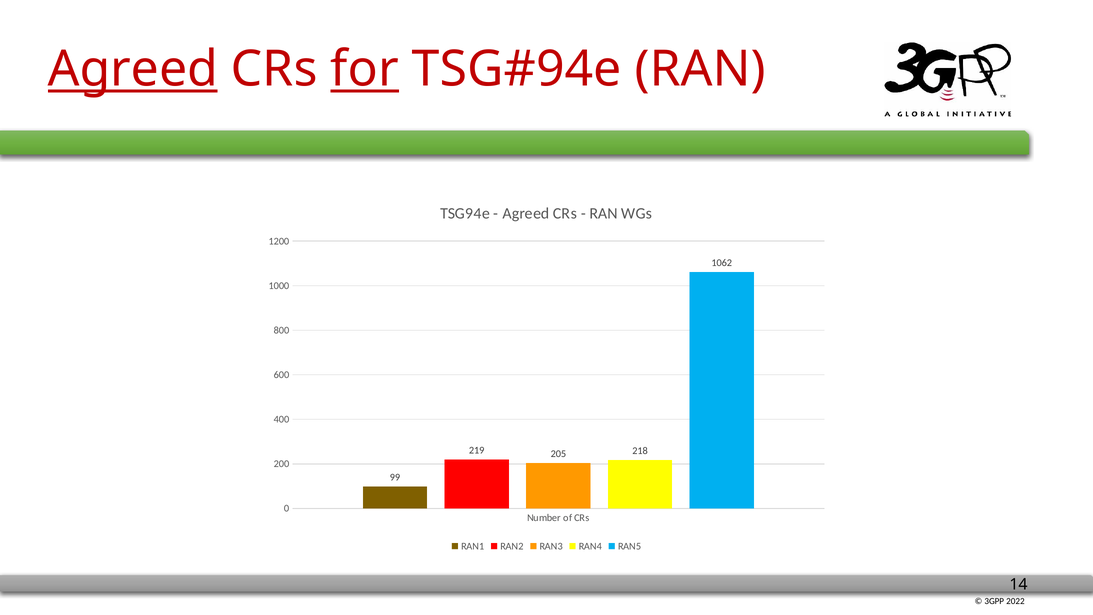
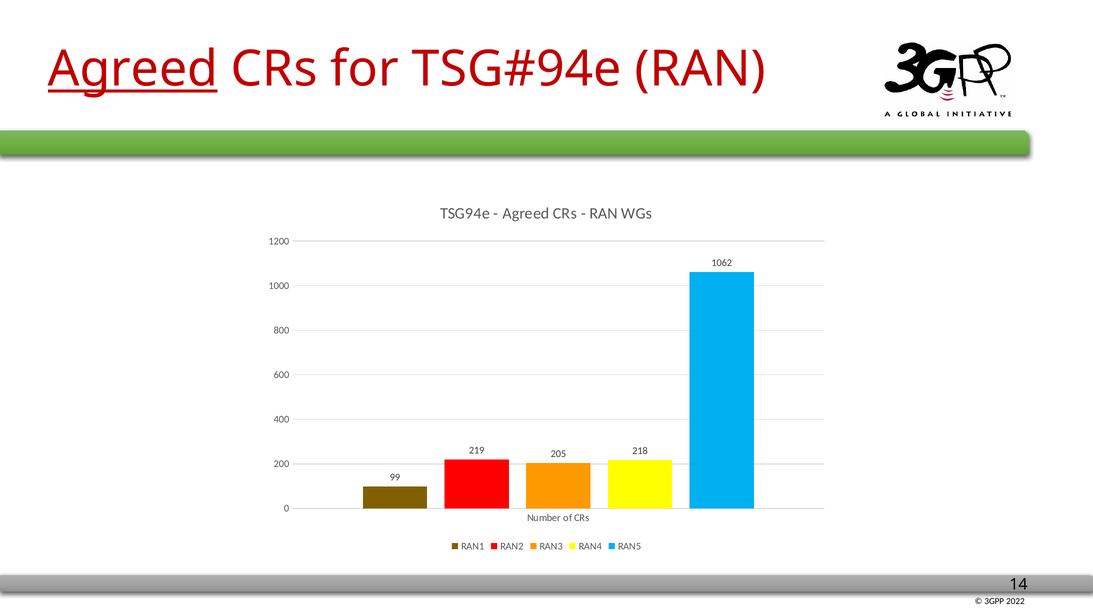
for underline: present -> none (365, 69)
